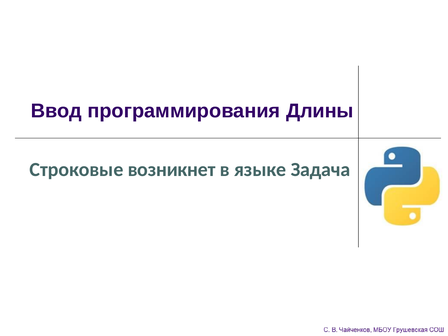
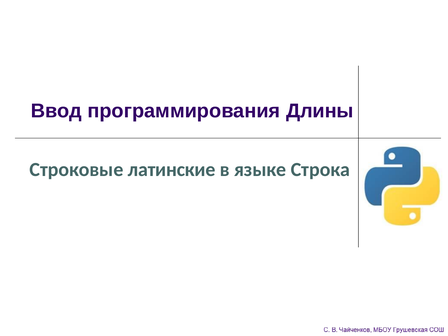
возникнет: возникнет -> латинские (172, 169)
Задача: Задача -> Строка (320, 169)
